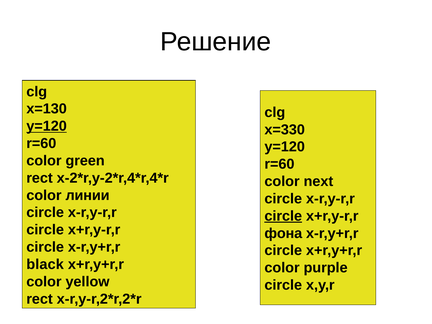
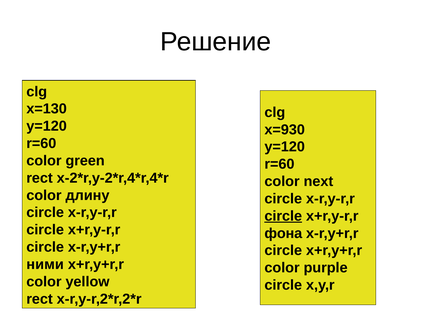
y=120 underline: present -> none (47, 126)
x=330: x=330 -> x=930 (285, 130)
линии: линии -> длину (87, 195)
black: black -> ними (45, 264)
